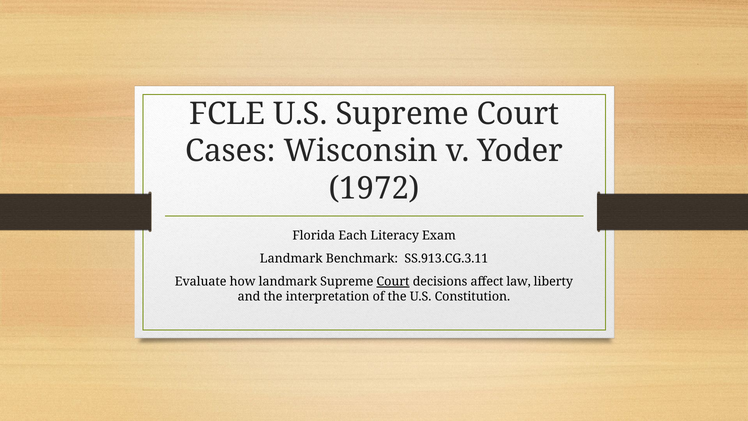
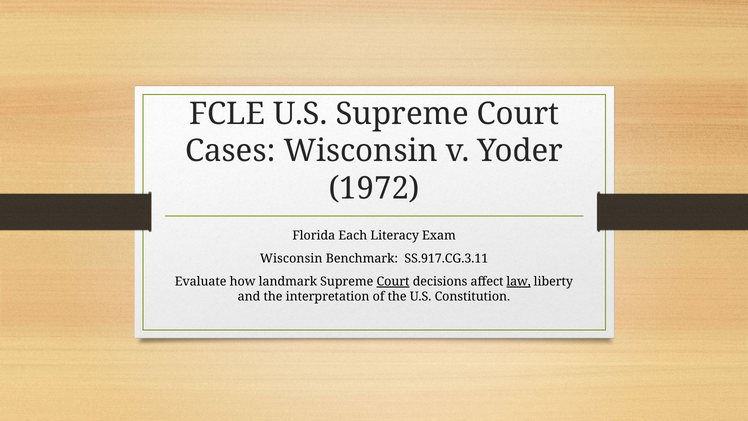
Landmark: Landmark -> Wisconsin (291, 258)
SS.913.CG.3.11: SS.913.CG.3.11 -> SS.917.CG.3.11 (446, 258)
law underline: none -> present (519, 281)
